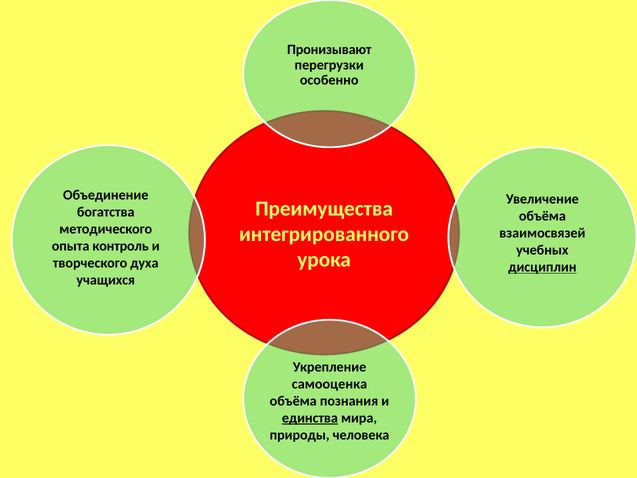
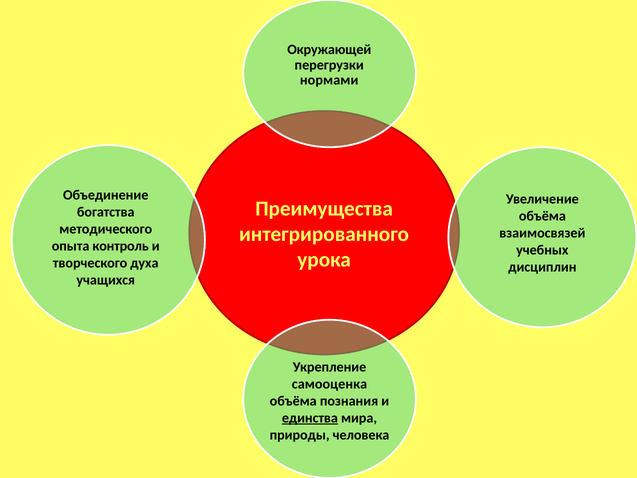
Пронизывают: Пронизывают -> Окружающей (329, 50)
особенно: особенно -> нормами (329, 80)
дисциплин underline: present -> none (542, 267)
